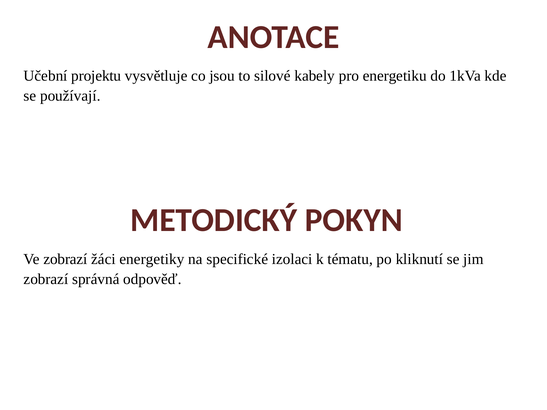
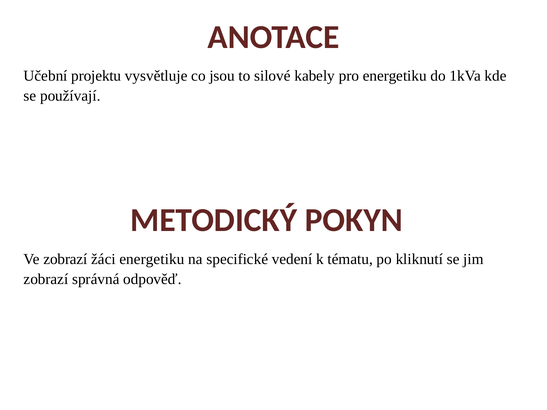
žáci energetiky: energetiky -> energetiku (152, 259)
izolaci: izolaci -> vedení (292, 259)
